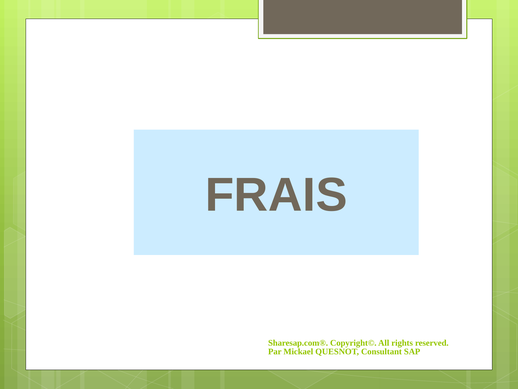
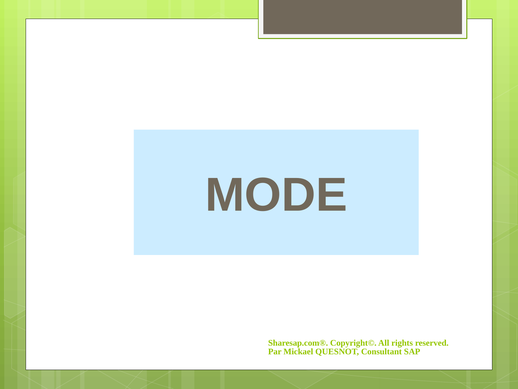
FRAIS: FRAIS -> MODE (276, 195)
